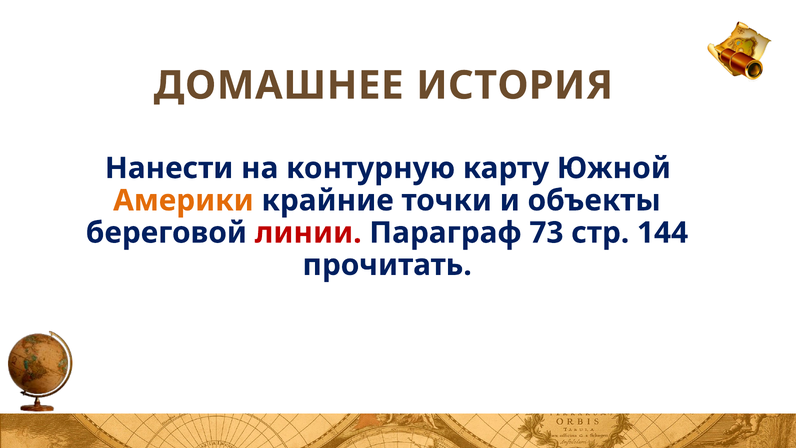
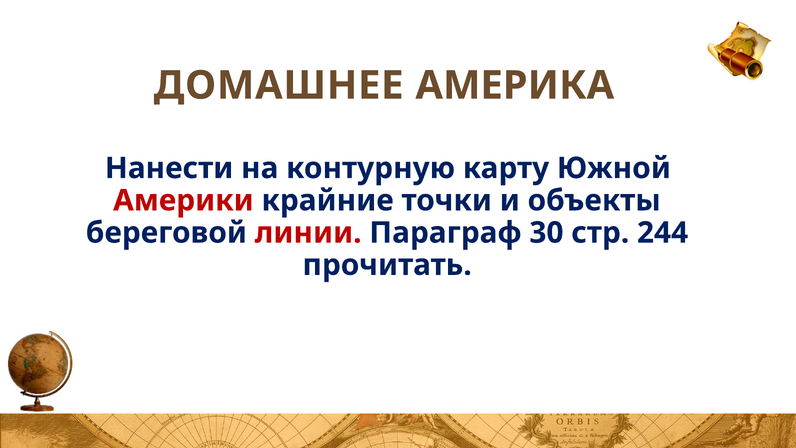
ИСТОРИЯ: ИСТОРИЯ -> АМЕРИКА (515, 85)
Америки colour: orange -> red (183, 200)
73: 73 -> 30 (546, 233)
144: 144 -> 244 (663, 233)
